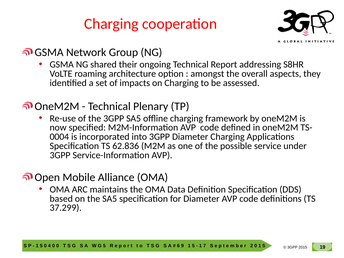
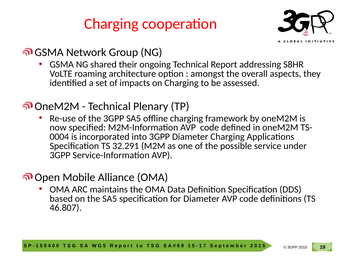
62.836: 62.836 -> 32.291 (126, 146)
37.299: 37.299 -> 46.807 (66, 208)
